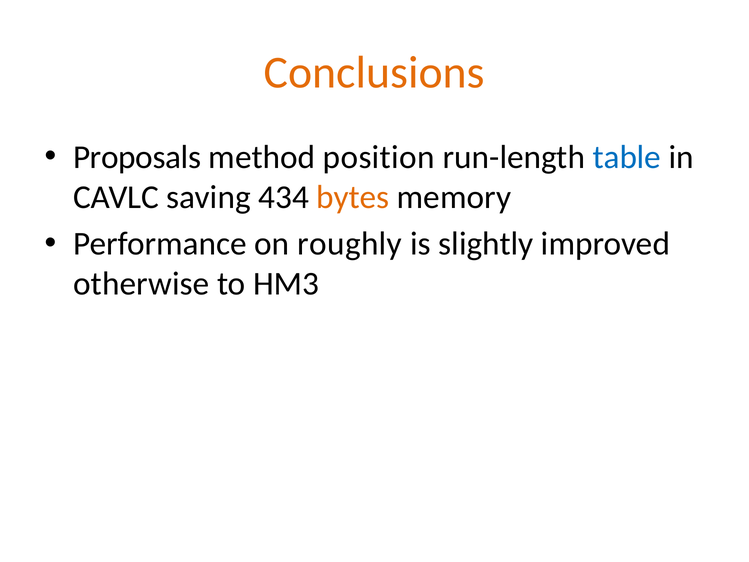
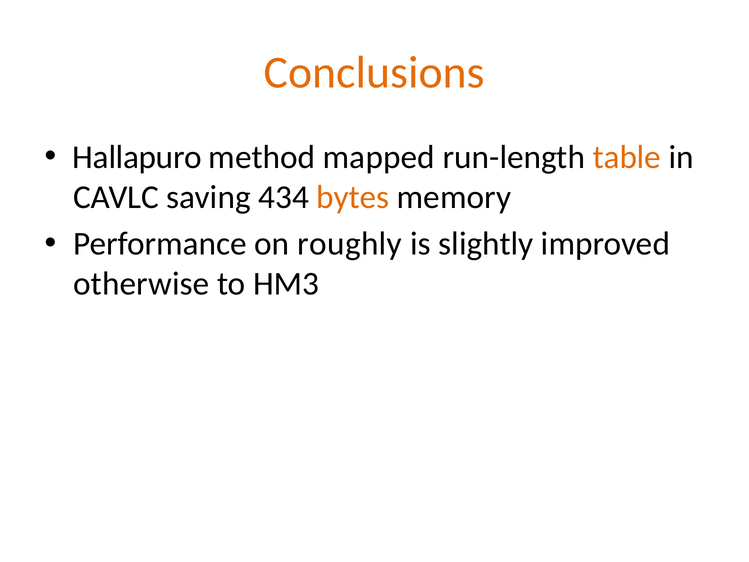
Proposals: Proposals -> Hallapuro (137, 157)
position: position -> mapped (379, 157)
table colour: blue -> orange (627, 157)
